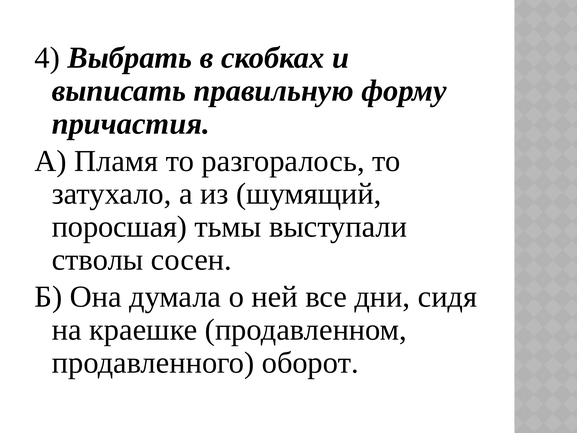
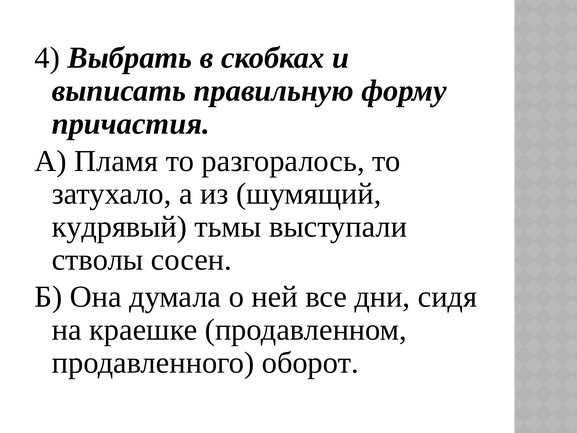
поросшая: поросшая -> кудрявый (119, 227)
